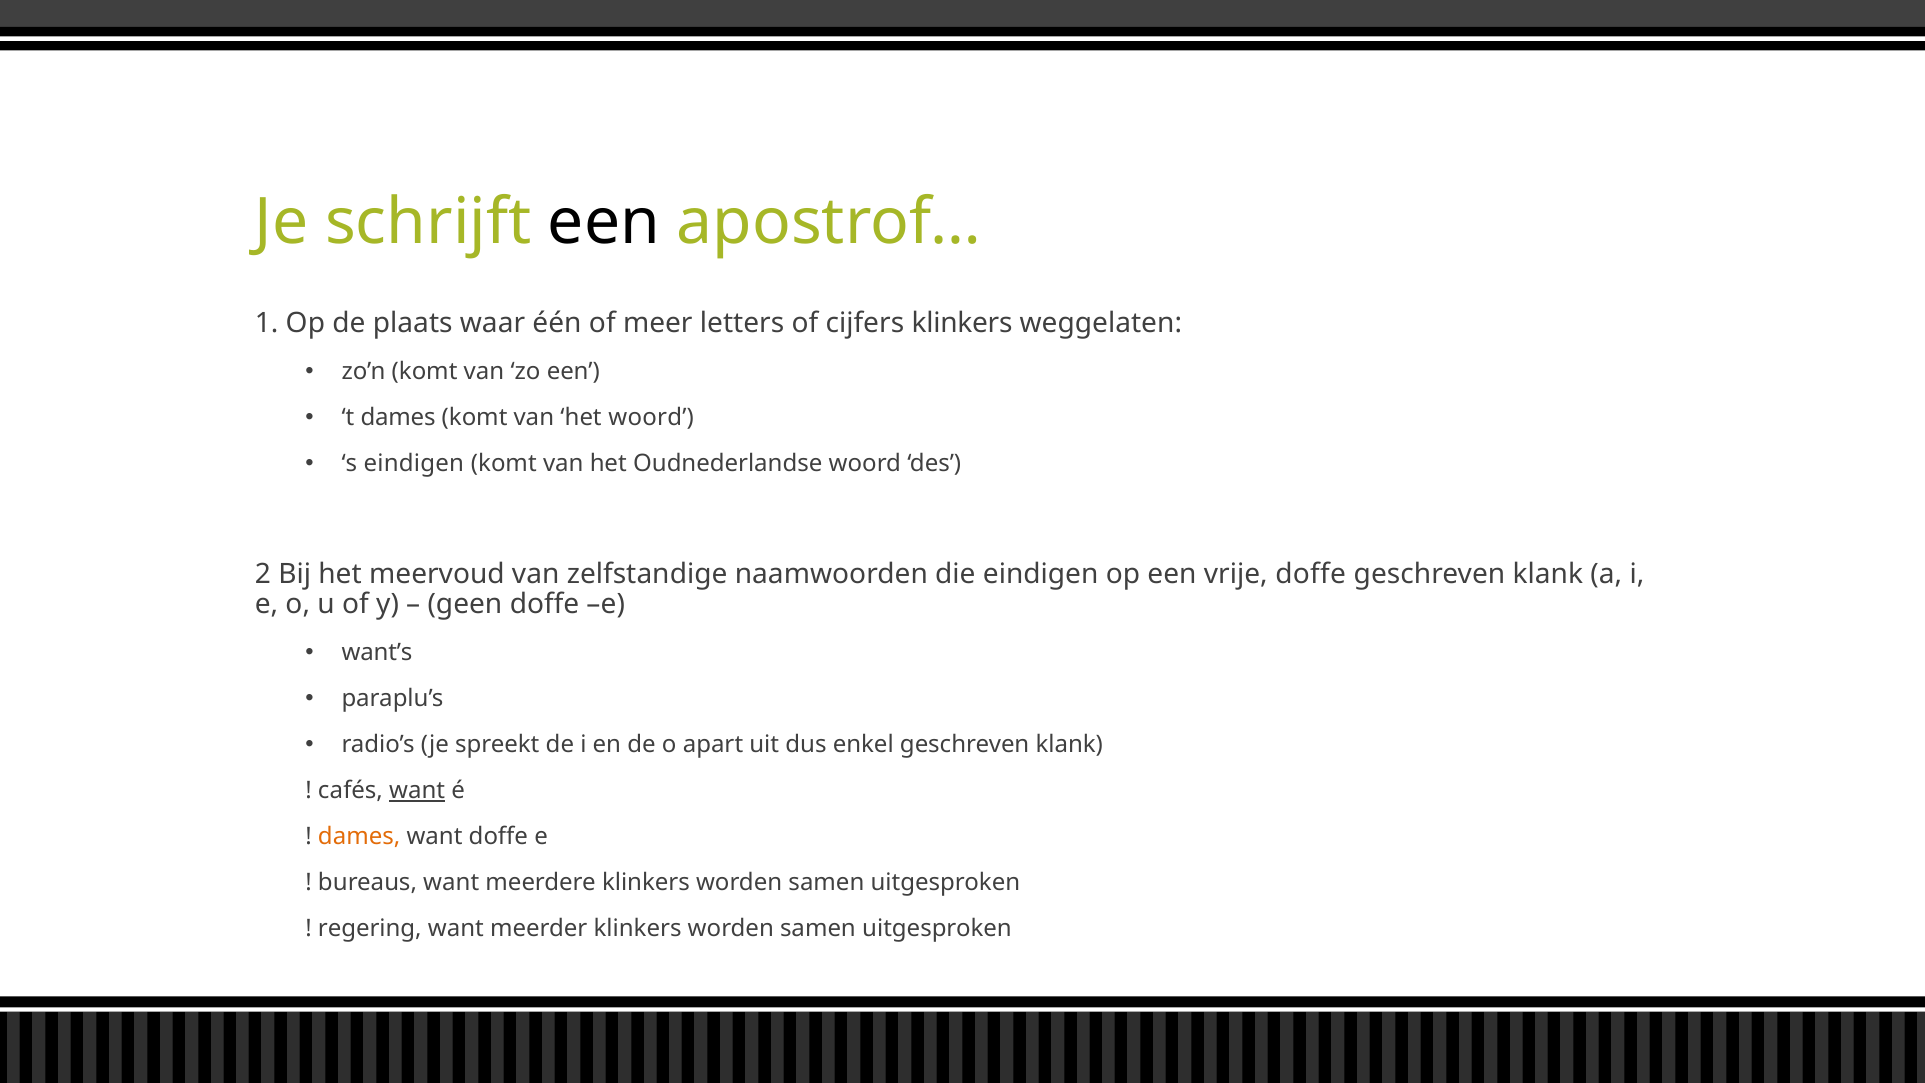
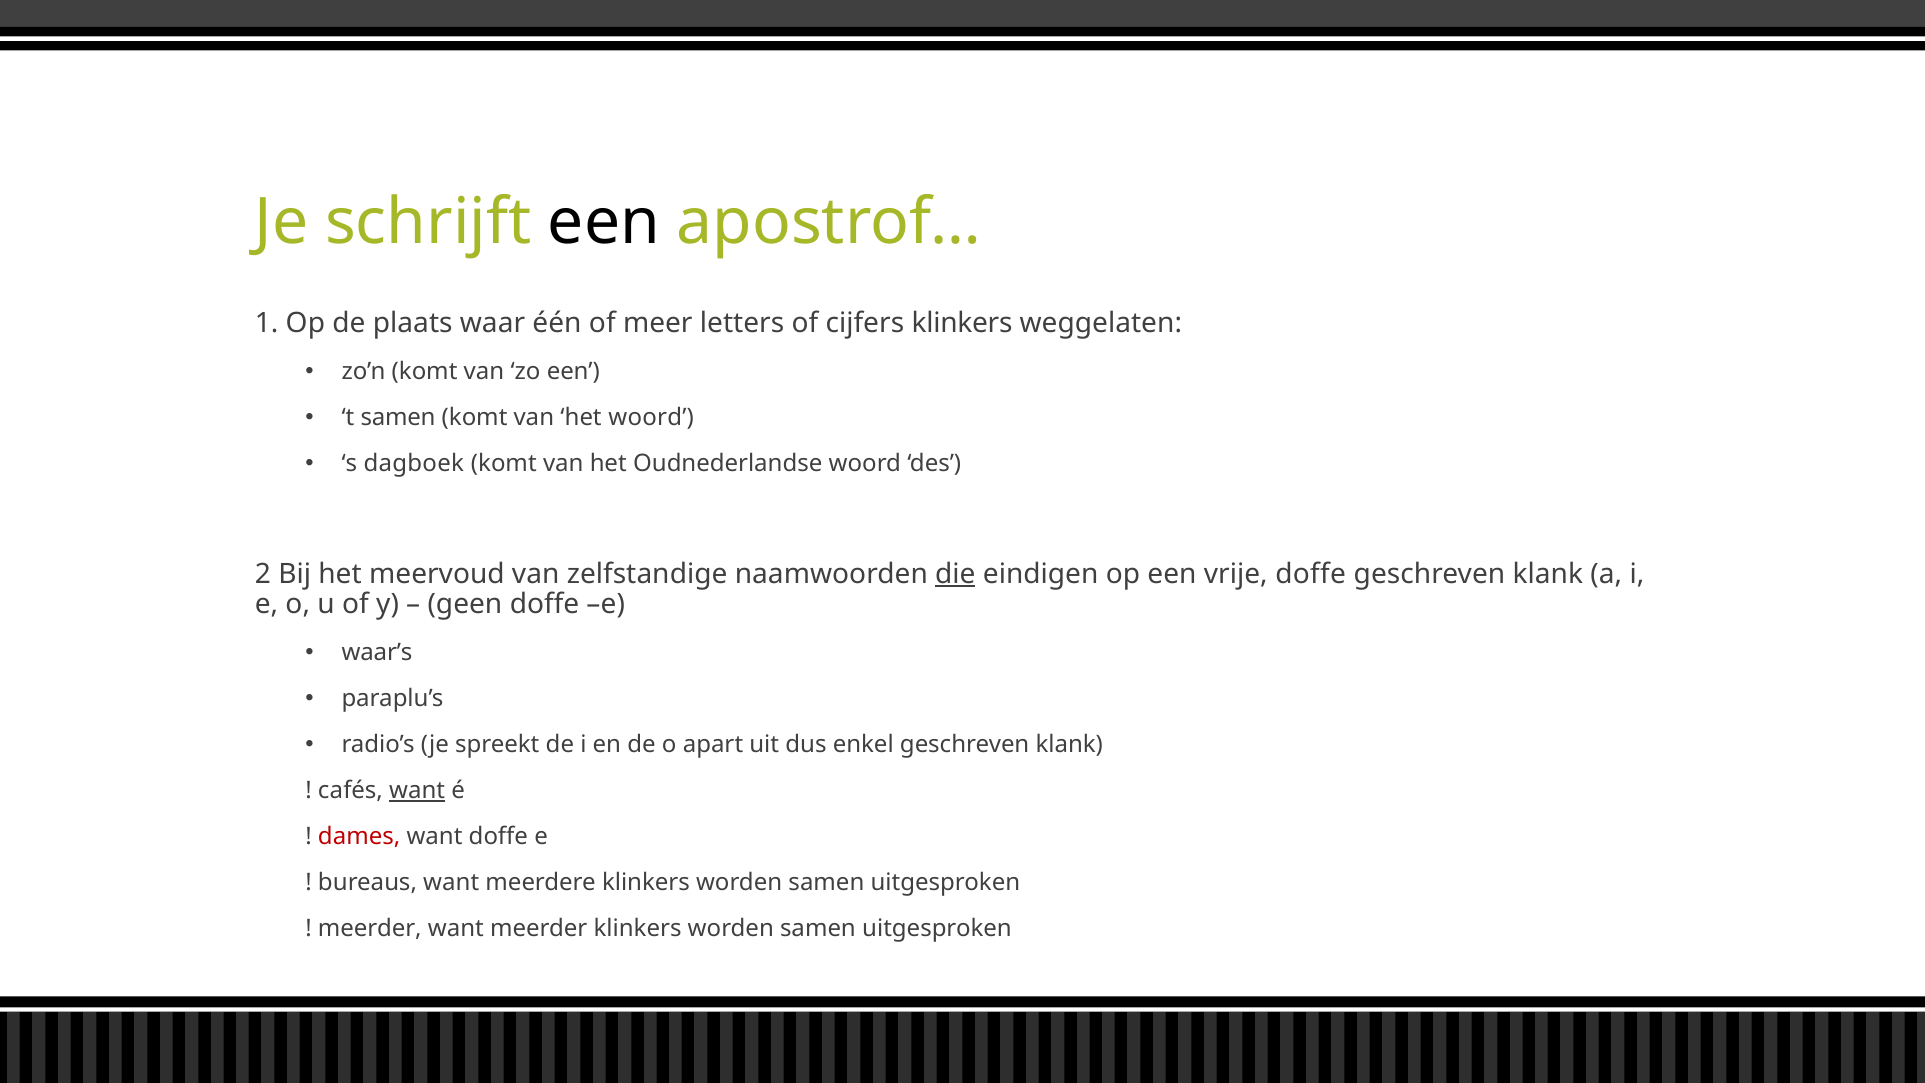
t dames: dames -> samen (398, 417)
s eindigen: eindigen -> dagboek (414, 464)
die underline: none -> present (955, 574)
want’s: want’s -> waar’s (377, 652)
dames colour: orange -> red (359, 837)
regering: regering -> meerder (370, 929)
